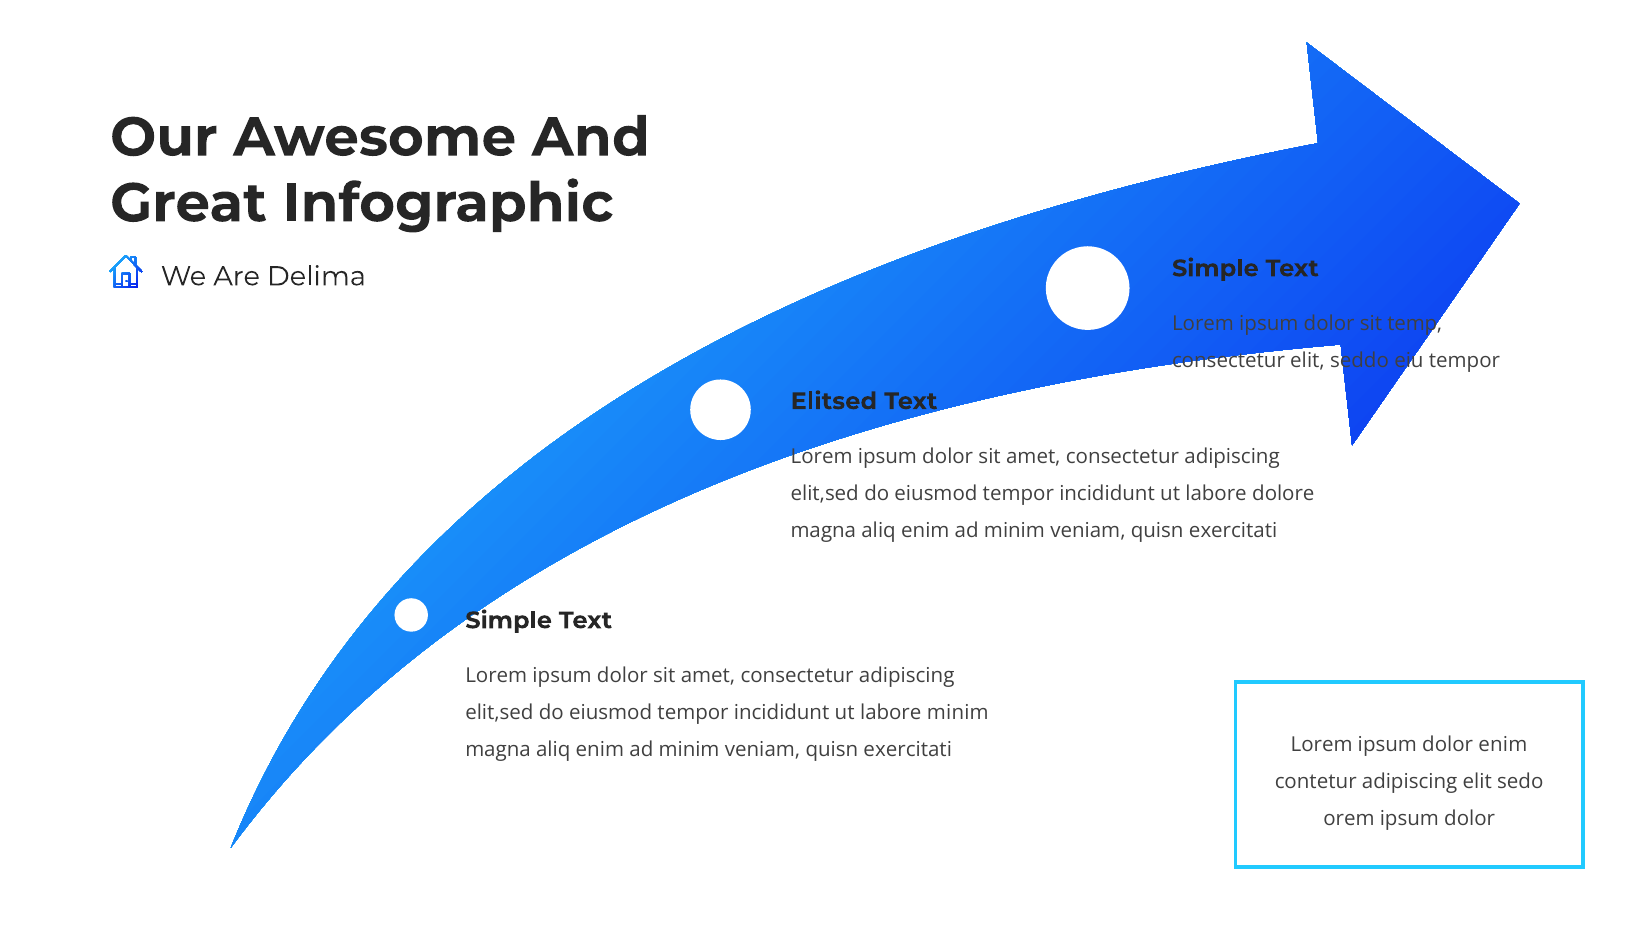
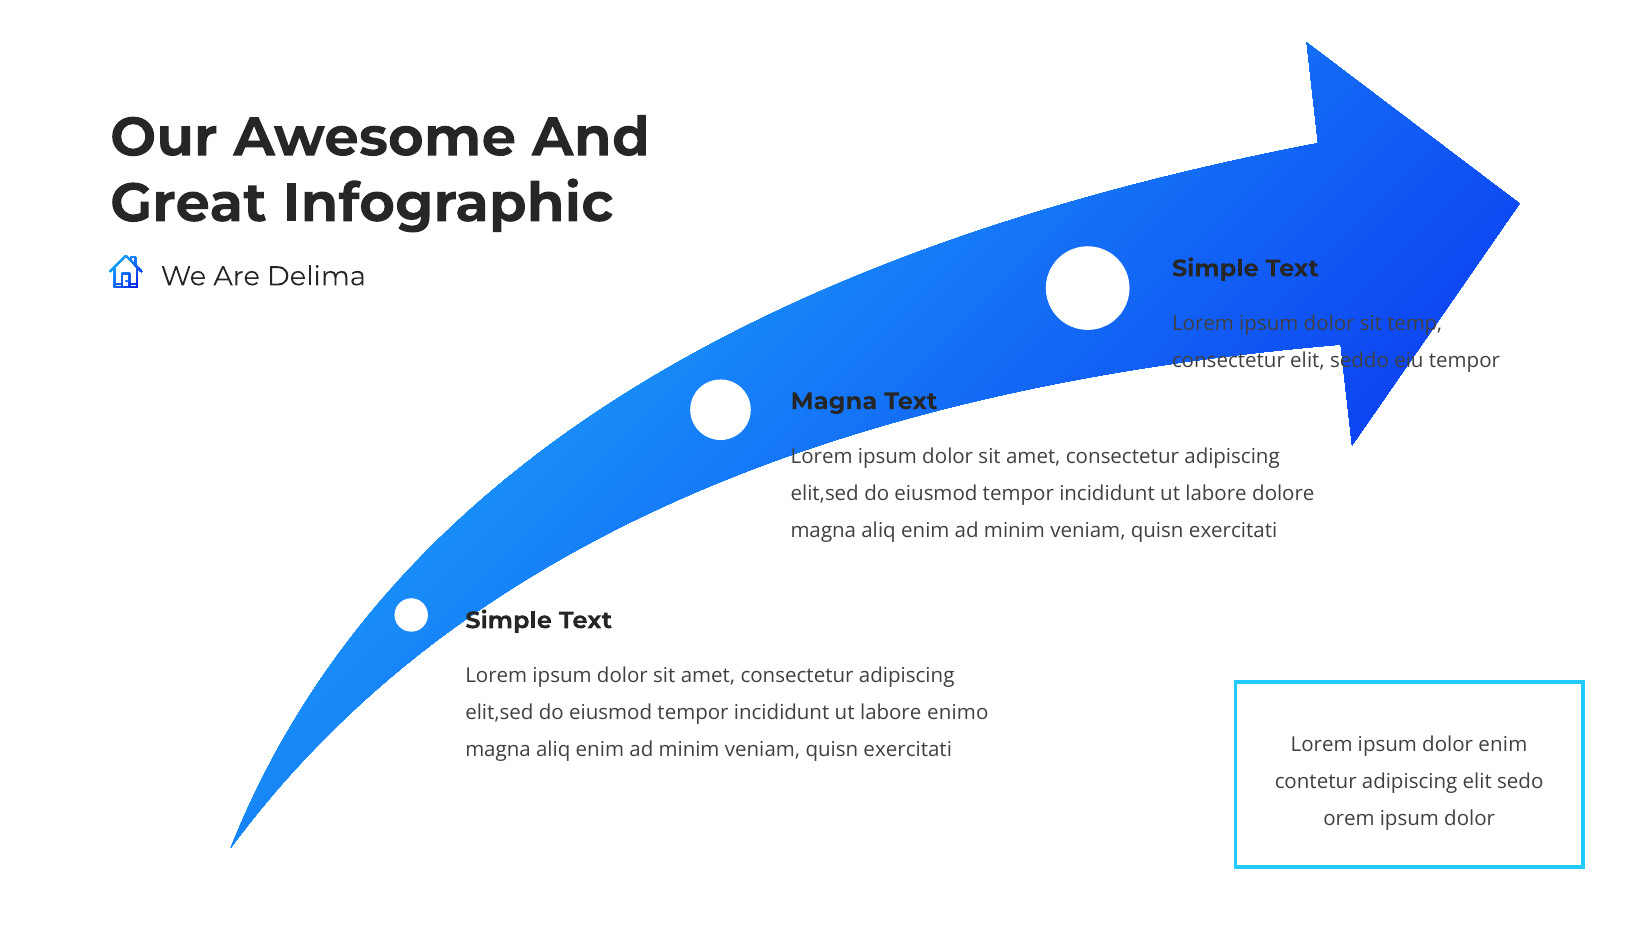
Elitsed: Elitsed -> Magna (834, 401)
labore minim: minim -> enimo (958, 713)
